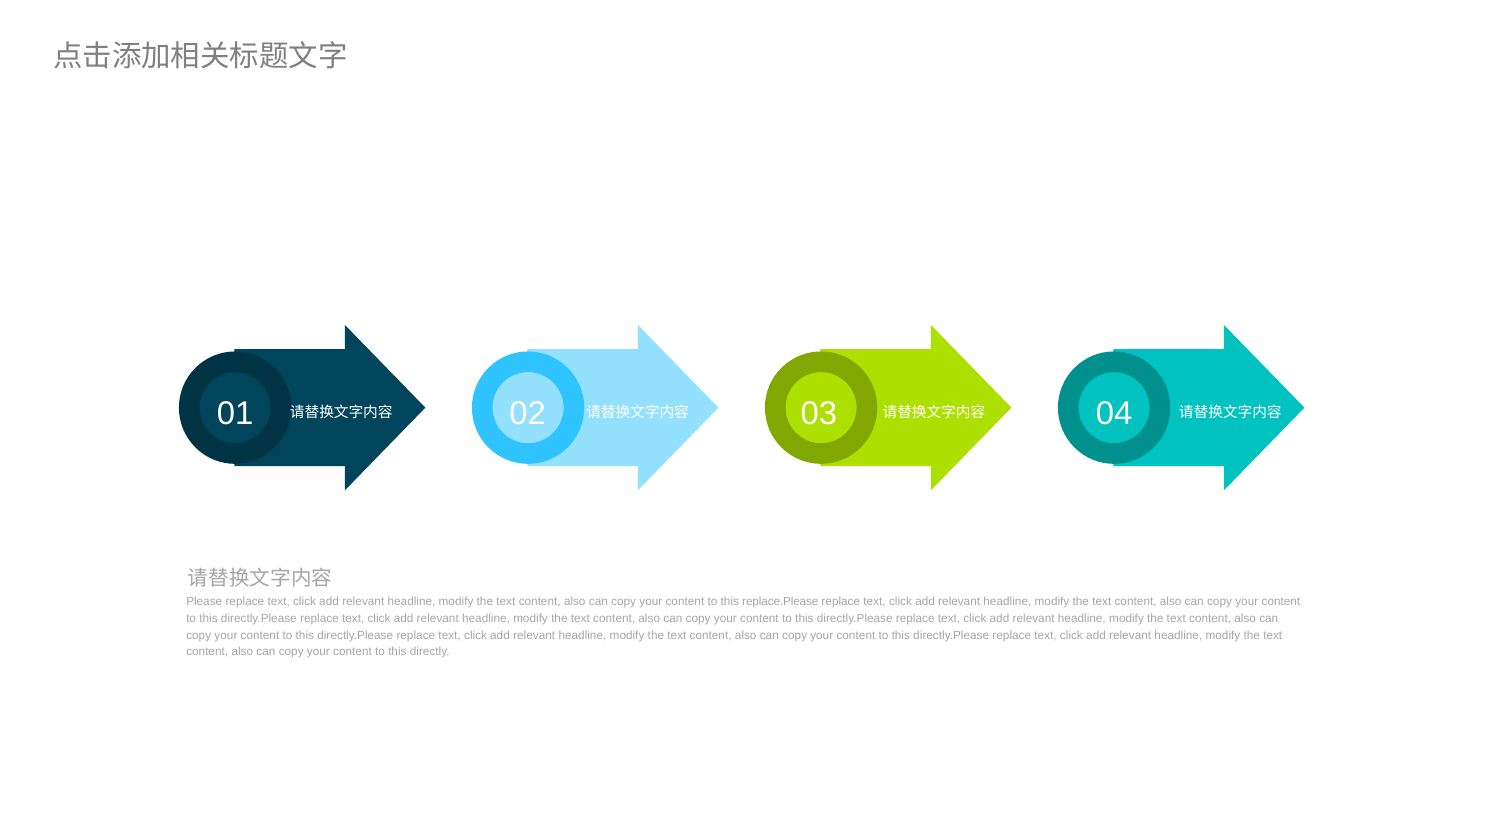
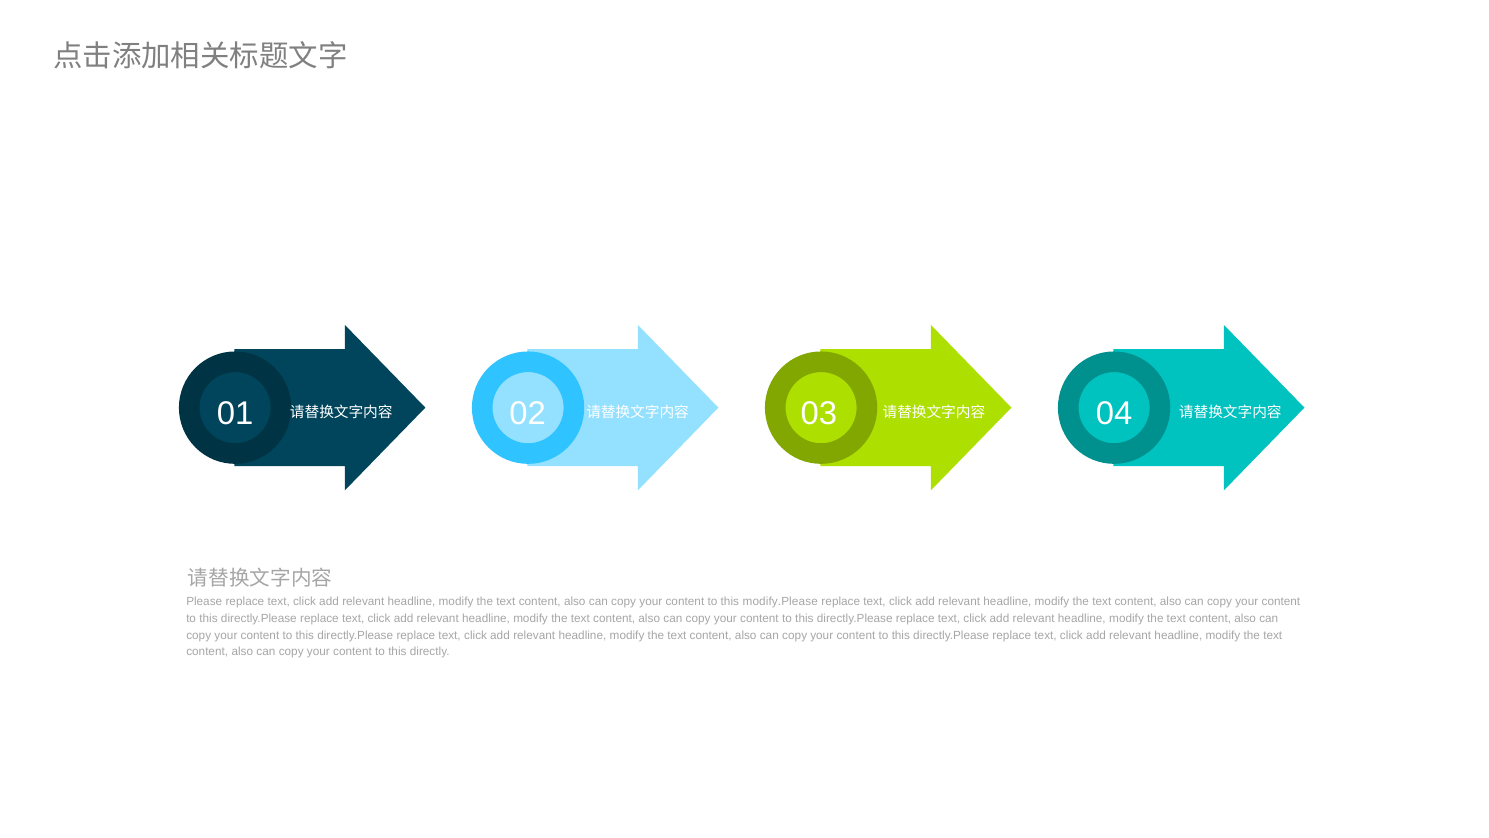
replace.Please: replace.Please -> modify.Please (780, 601)
